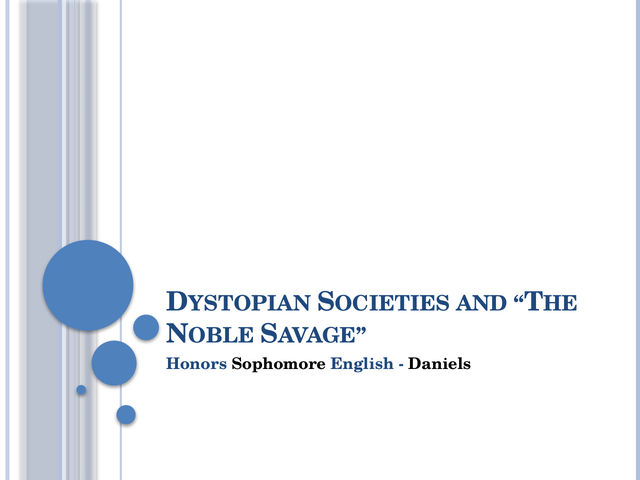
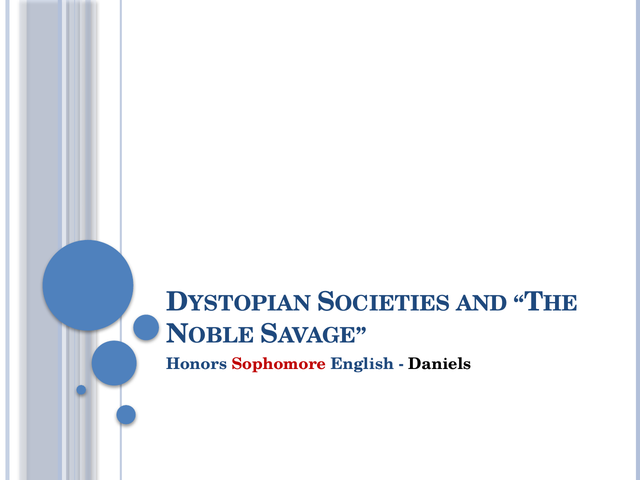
Sophomore colour: black -> red (279, 364)
